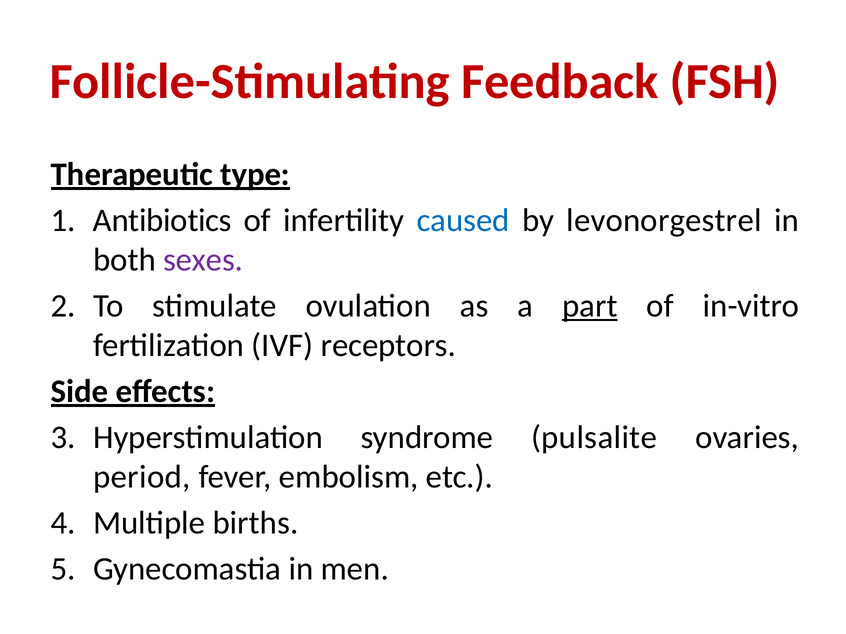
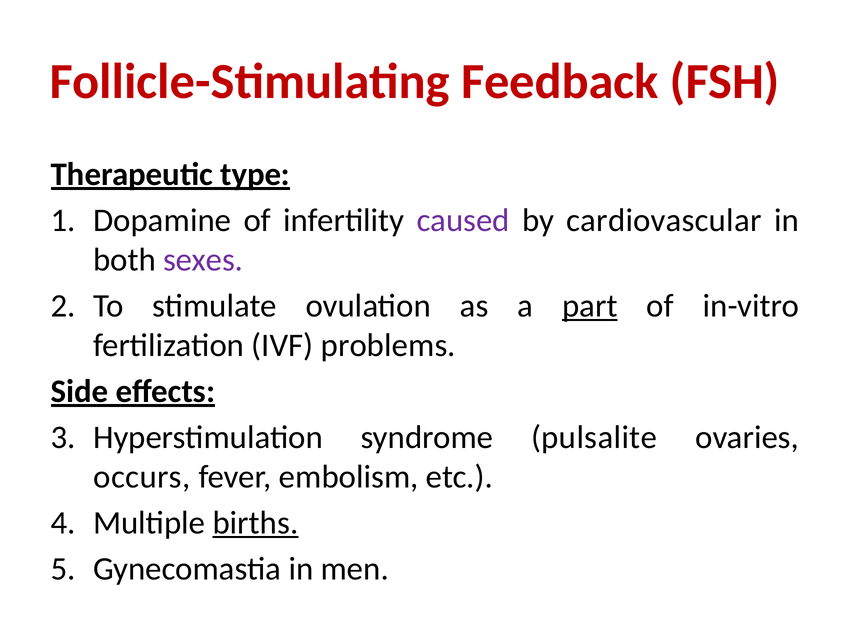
Antibiotics: Antibiotics -> Dopamine (162, 220)
caused colour: blue -> purple (463, 220)
levonorgestrel: levonorgestrel -> cardiovascular (664, 220)
receptors: receptors -> problems (388, 346)
period: period -> occurs (142, 477)
births underline: none -> present (255, 523)
